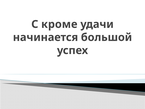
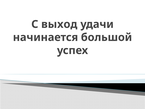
кроме: кроме -> выход (59, 24)
